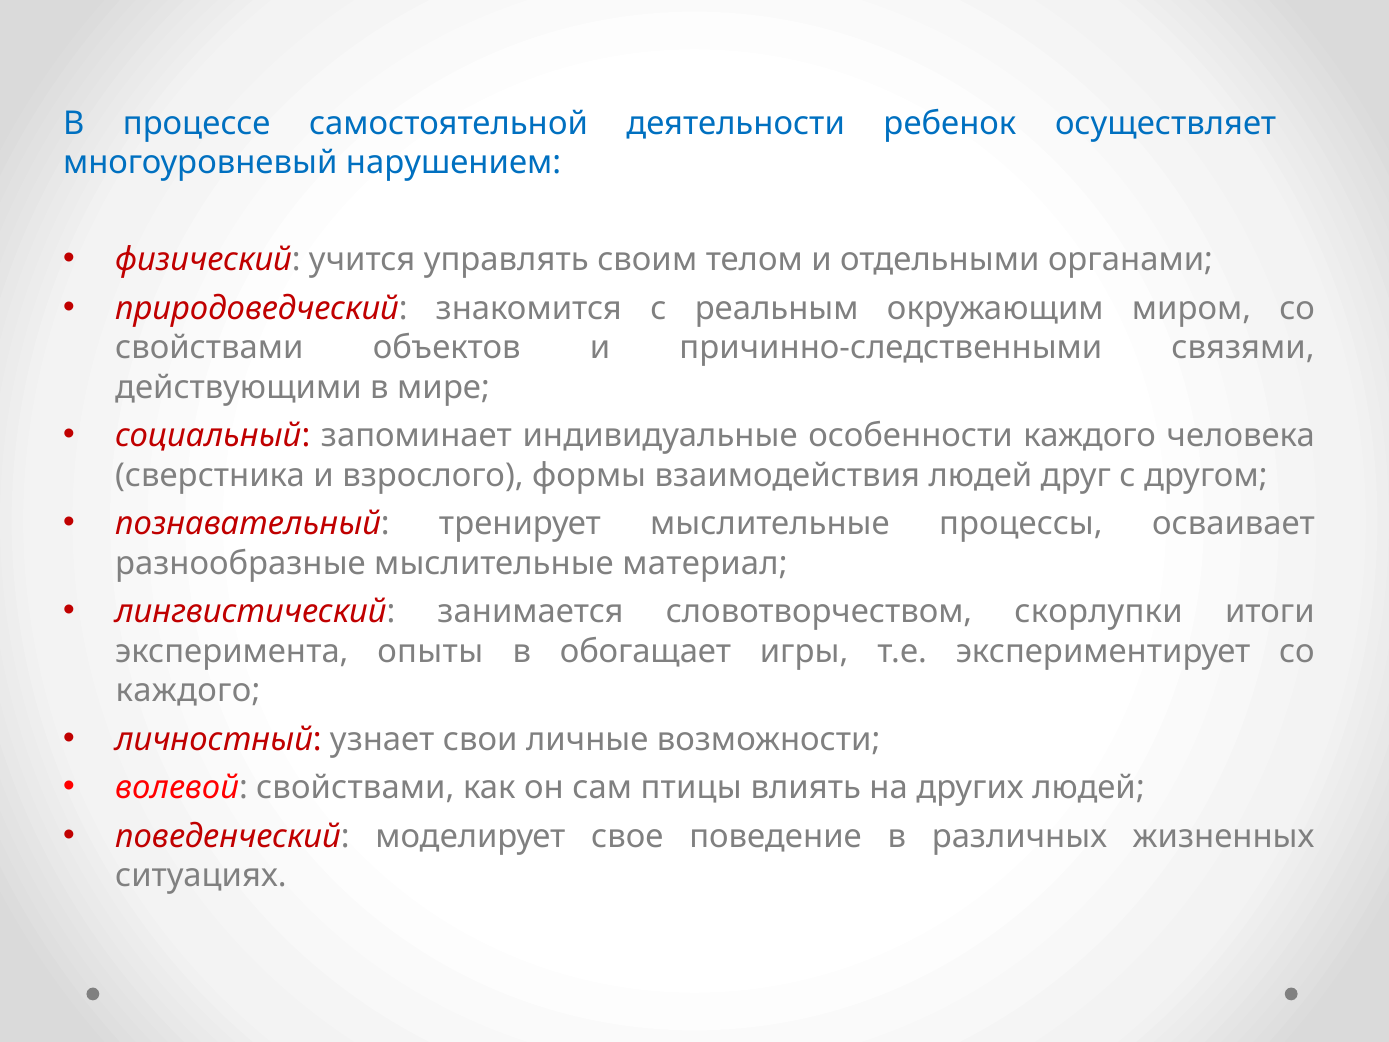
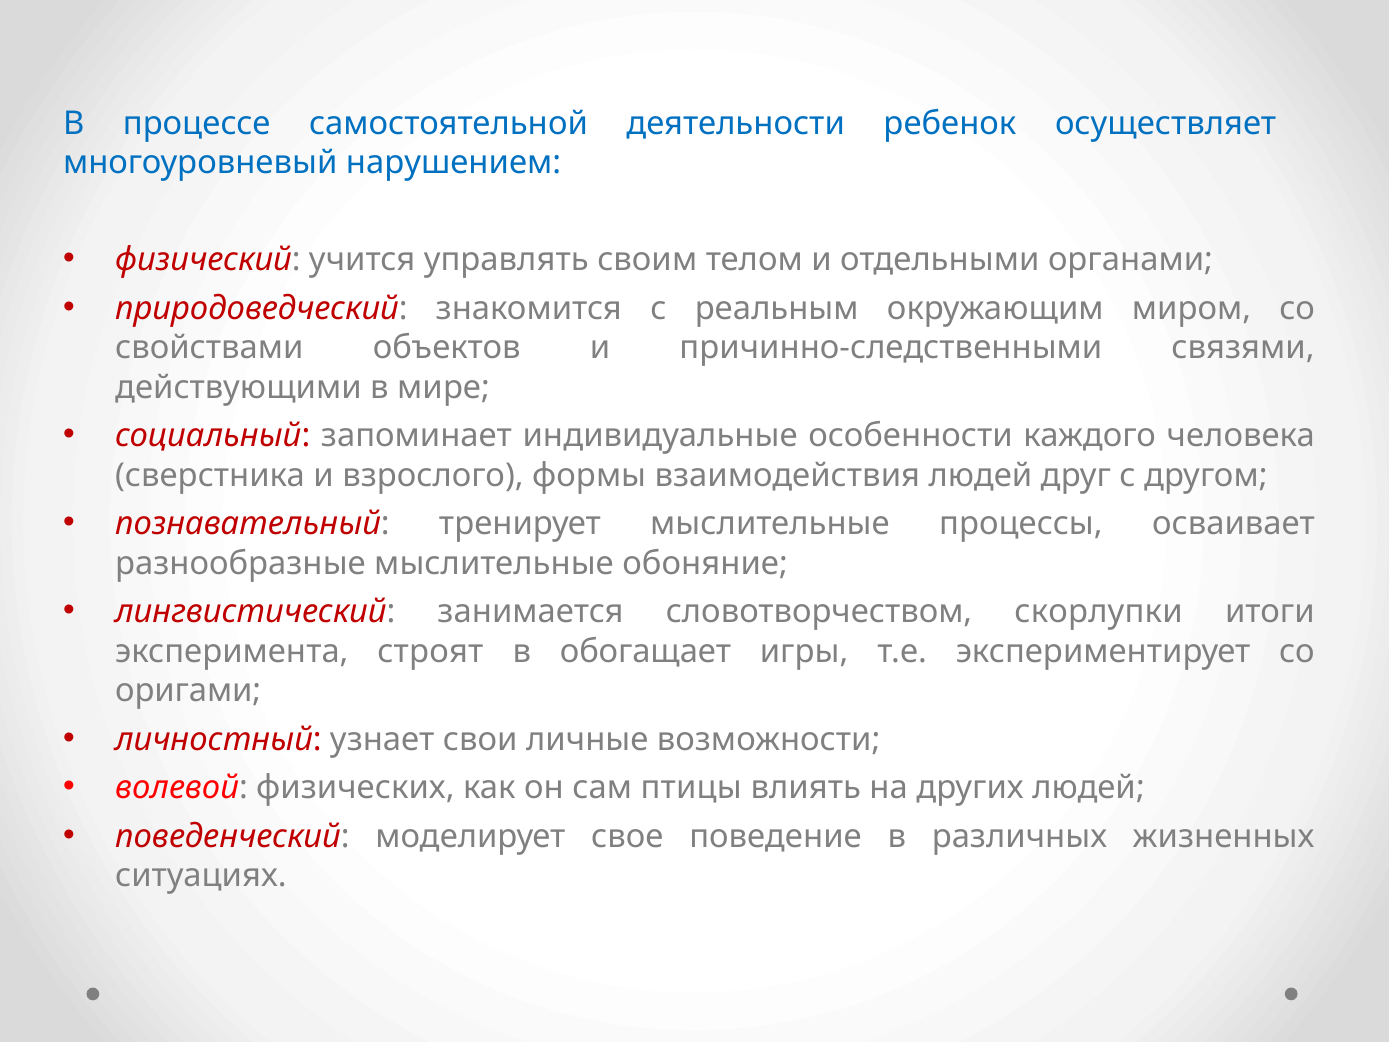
материал: материал -> обоняние (705, 563)
опыты: опыты -> строят (430, 651)
каждого: каждого -> оригами (188, 691)
волевой свойствами: свойствами -> физических (355, 788)
